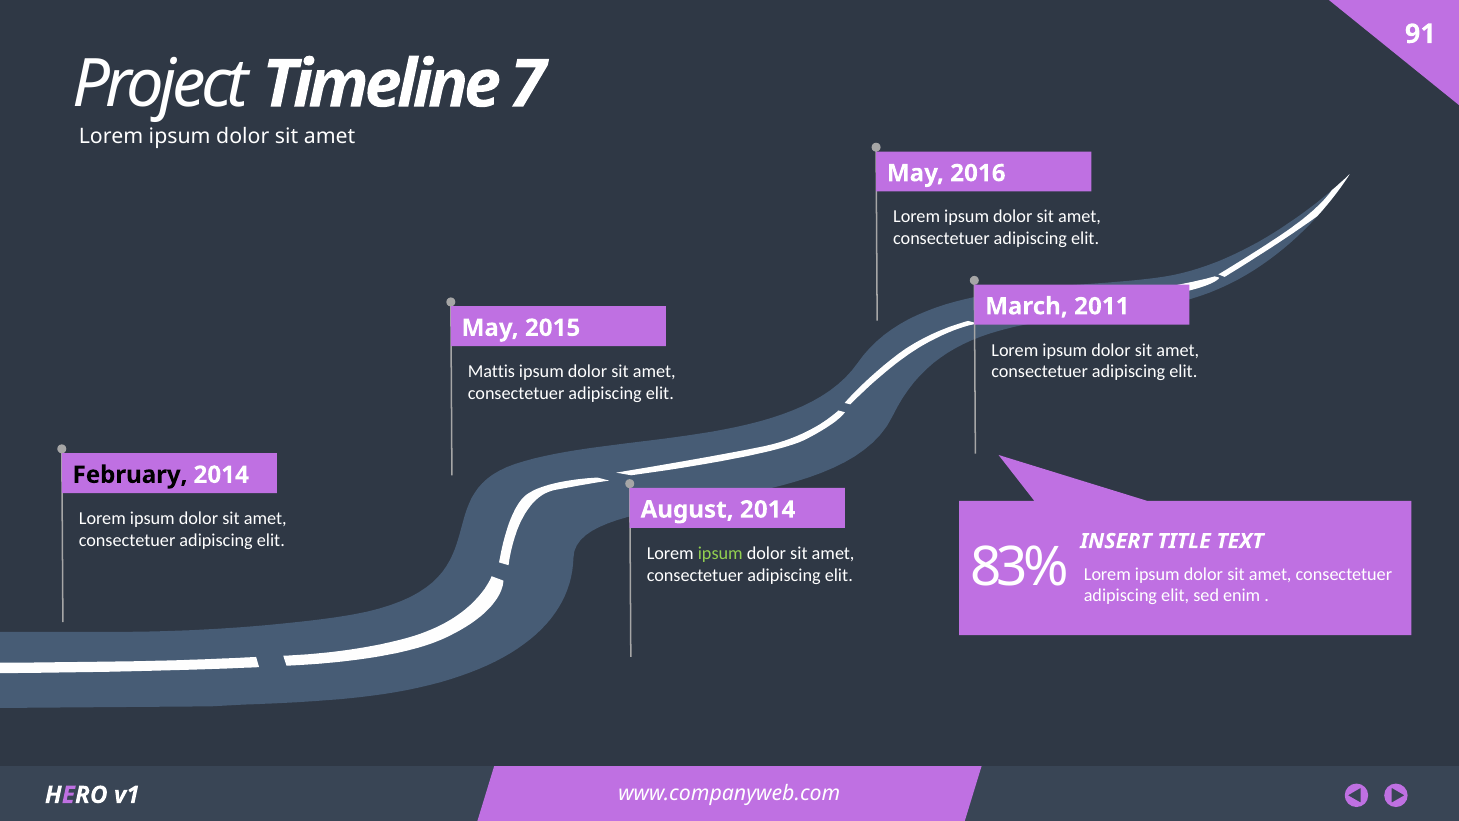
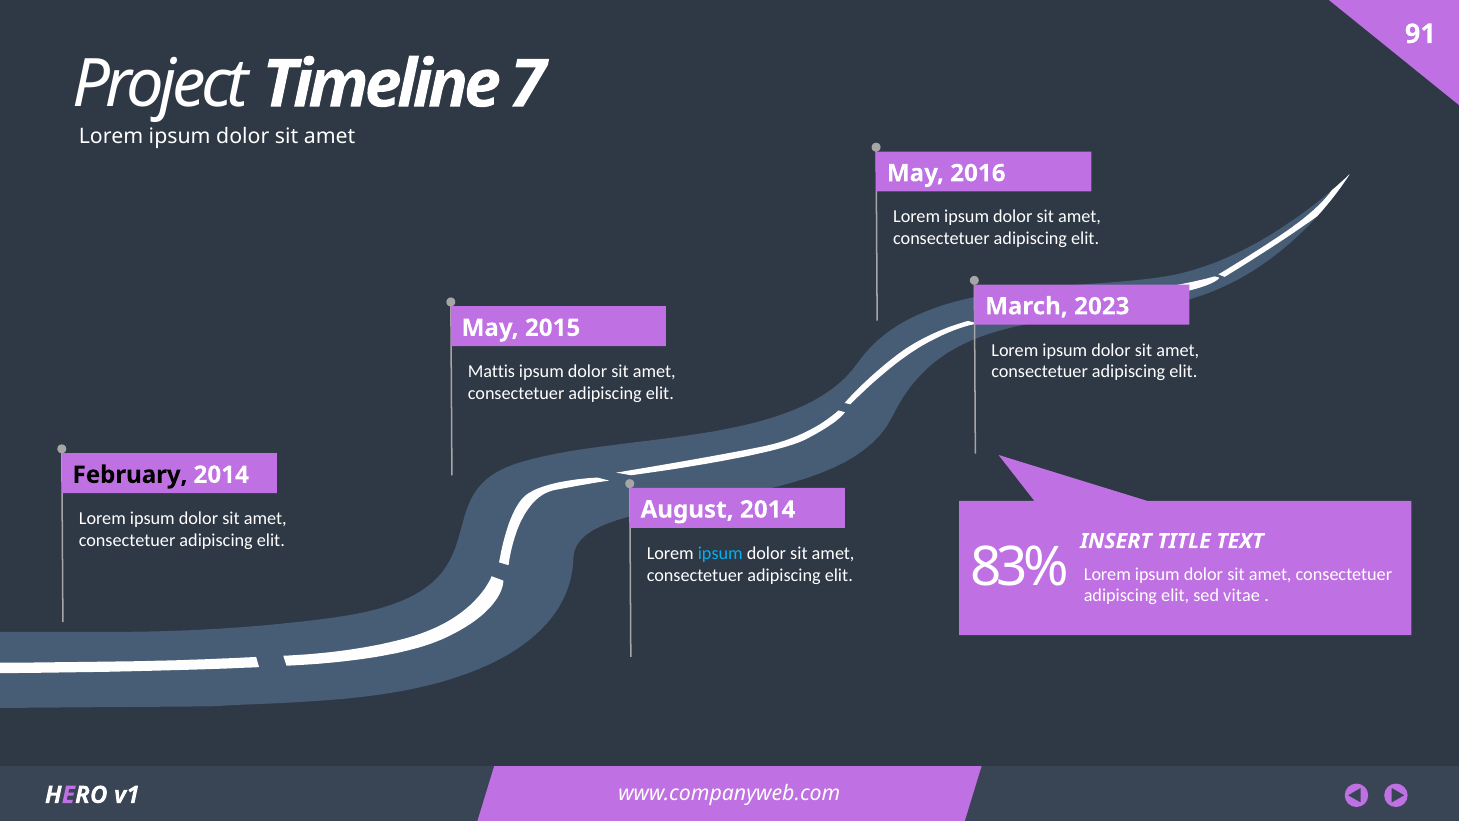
2011: 2011 -> 2023 (1102, 306)
ipsum colour: light green -> light blue (720, 553)
enim: enim -> vitae (1242, 596)
